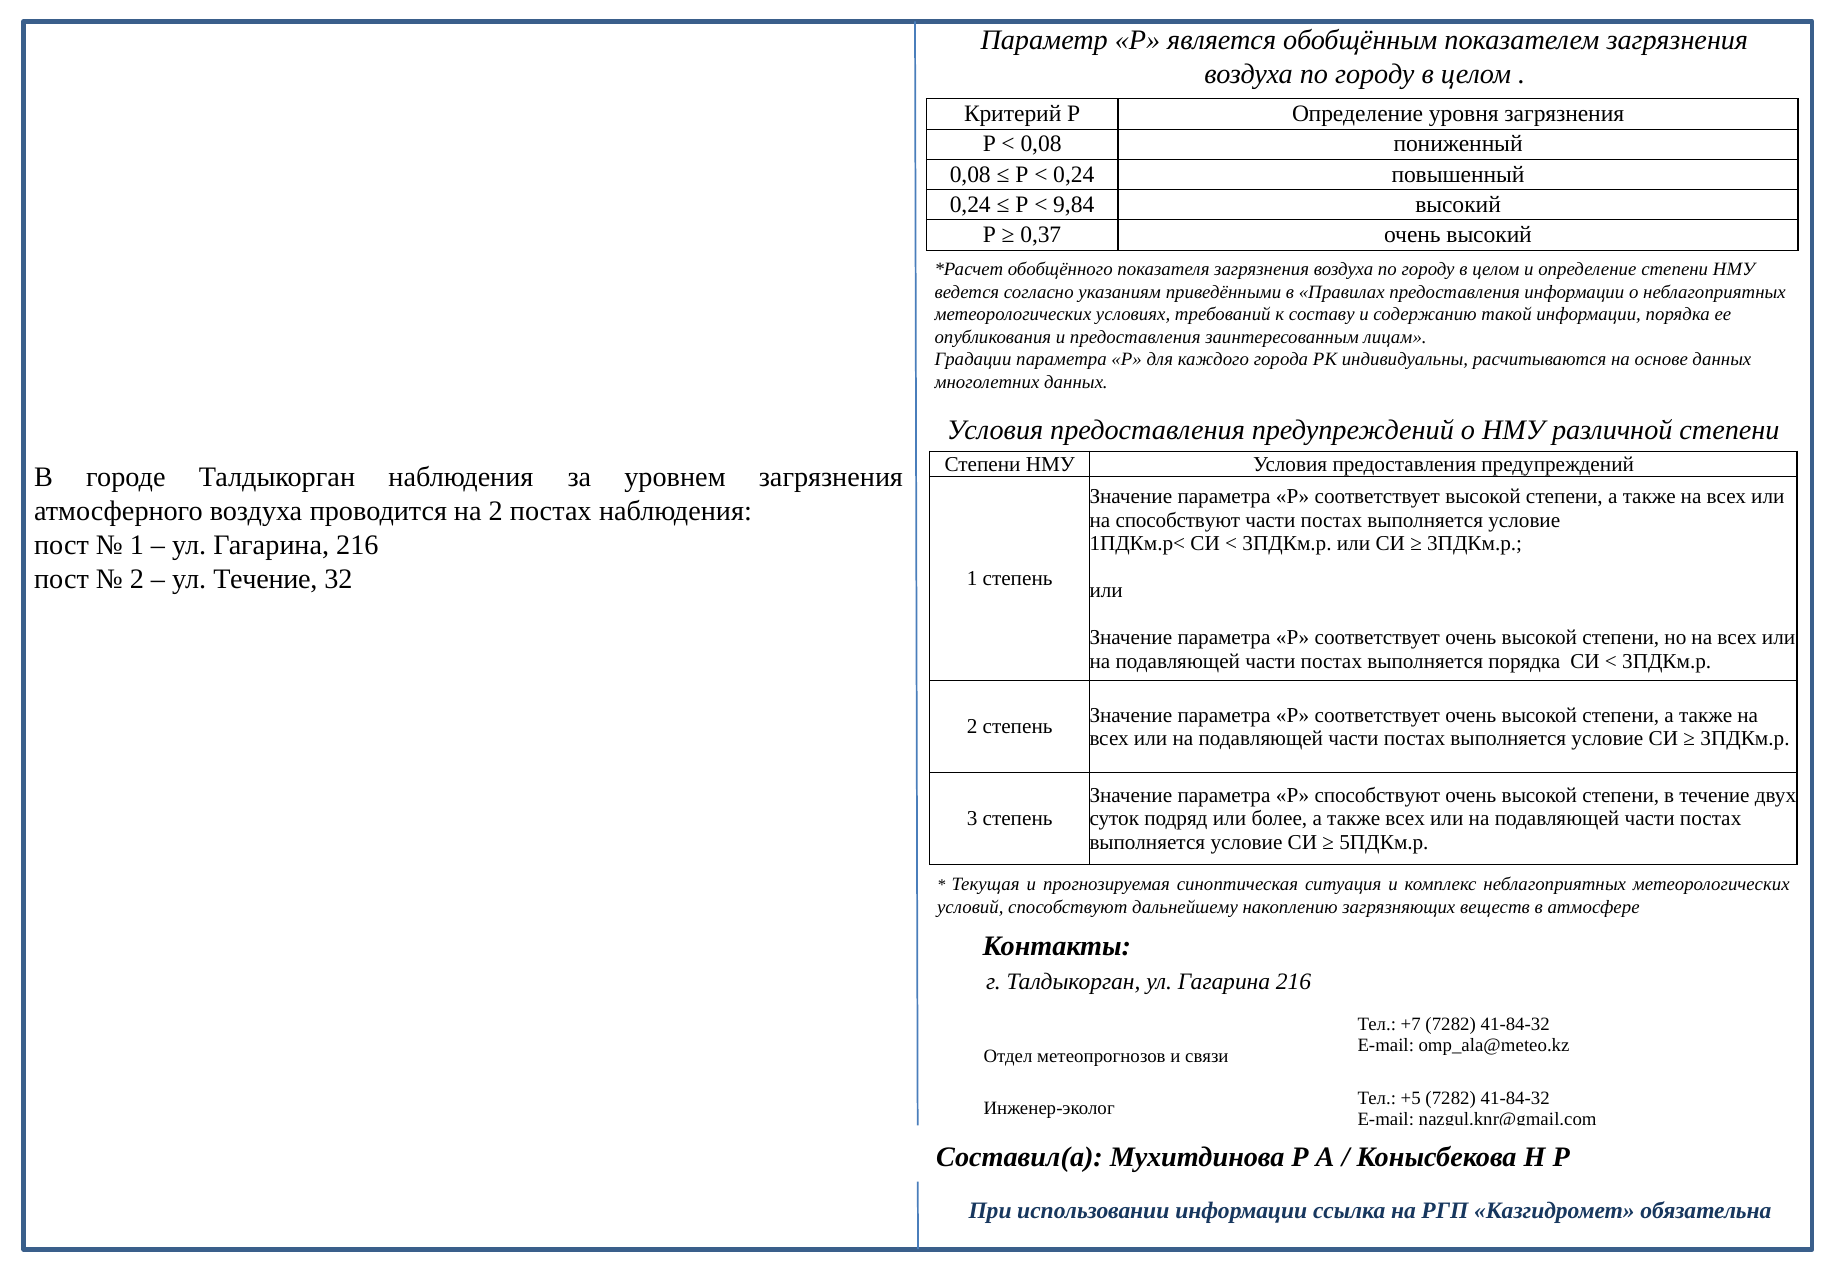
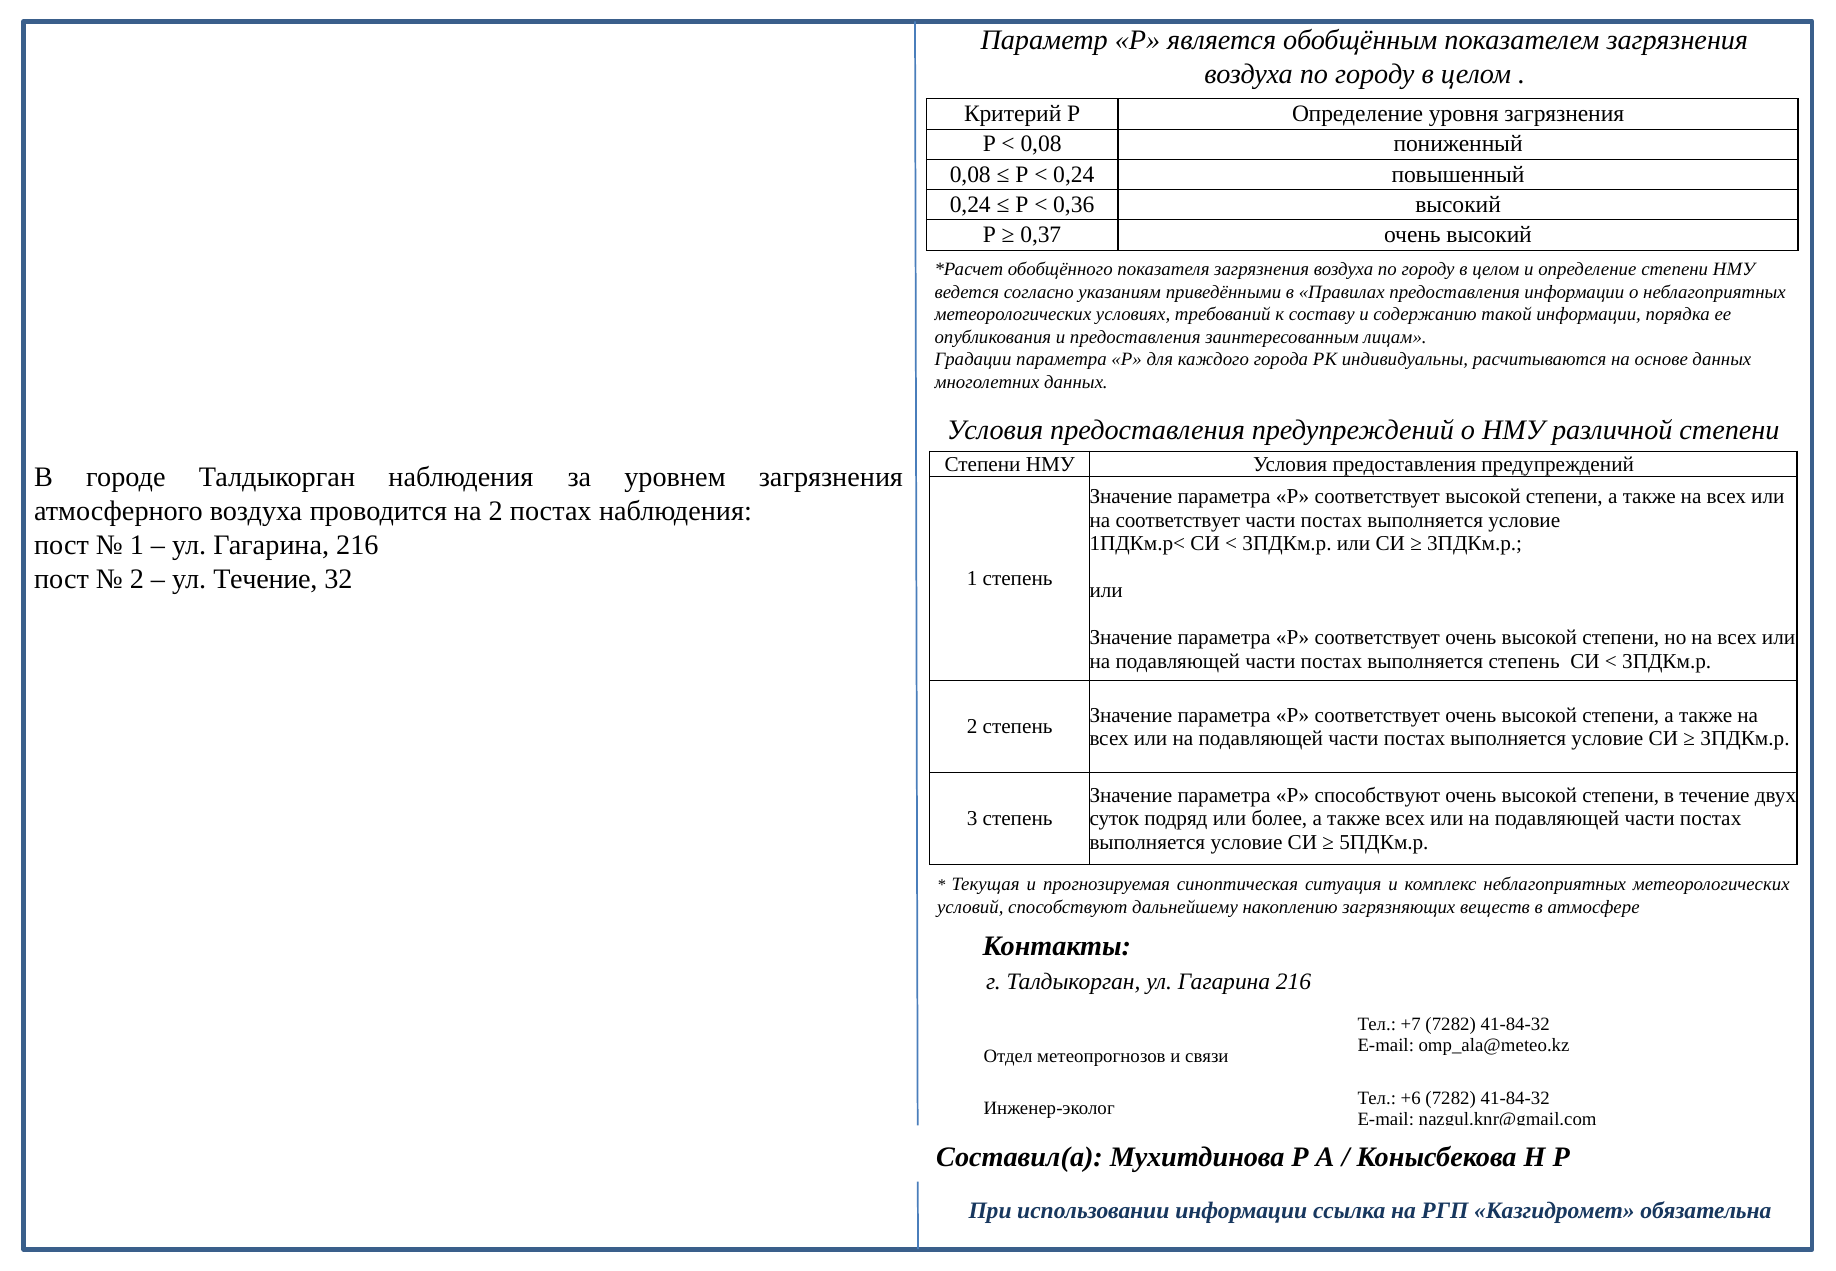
9,84: 9,84 -> 0,36 (1074, 205)
на способствуют: способствуют -> соответствует (1178, 520)
выполняется порядка: порядка -> степень (1524, 661)
+5: +5 -> +6 (1411, 1098)
